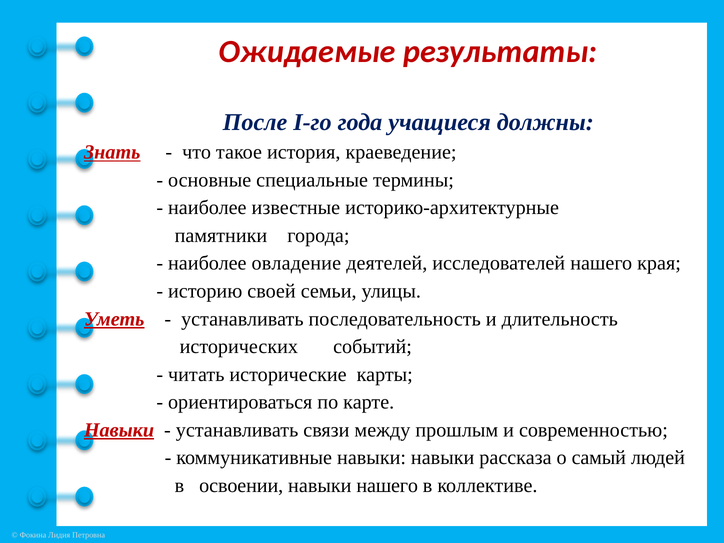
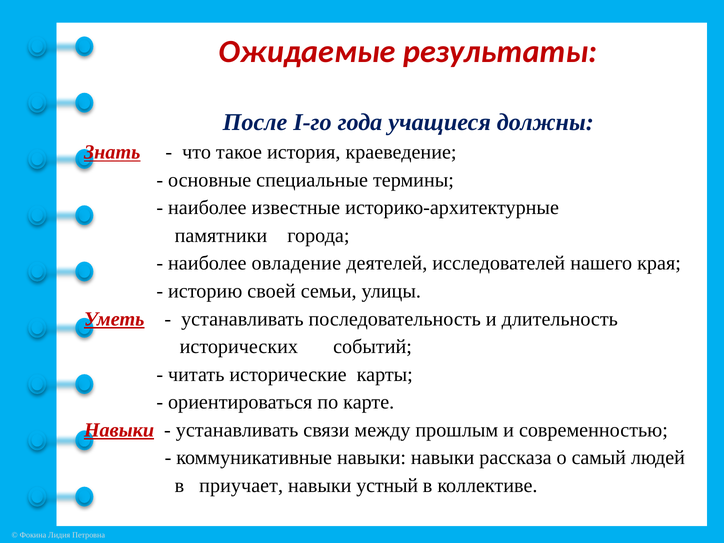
освоении: освоении -> приучает (241, 485)
навыки нашего: нашего -> устный (387, 485)
